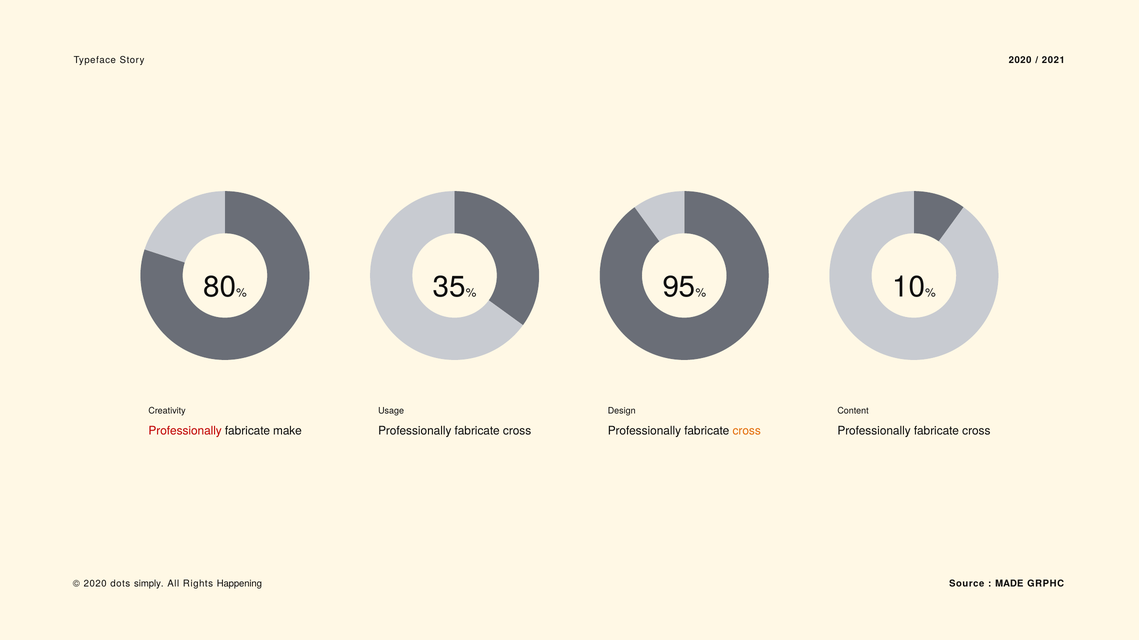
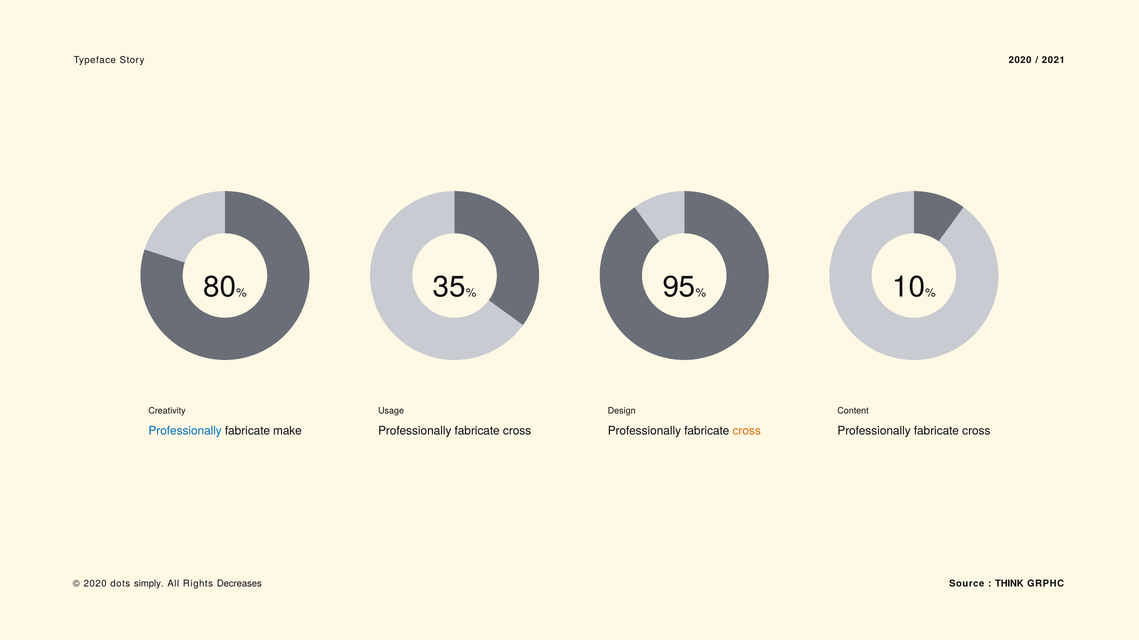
Professionally colour: red -> blue (185, 431)
Happening: Happening -> Decreases (239, 584)
MADE: MADE -> THINK (1009, 584)
